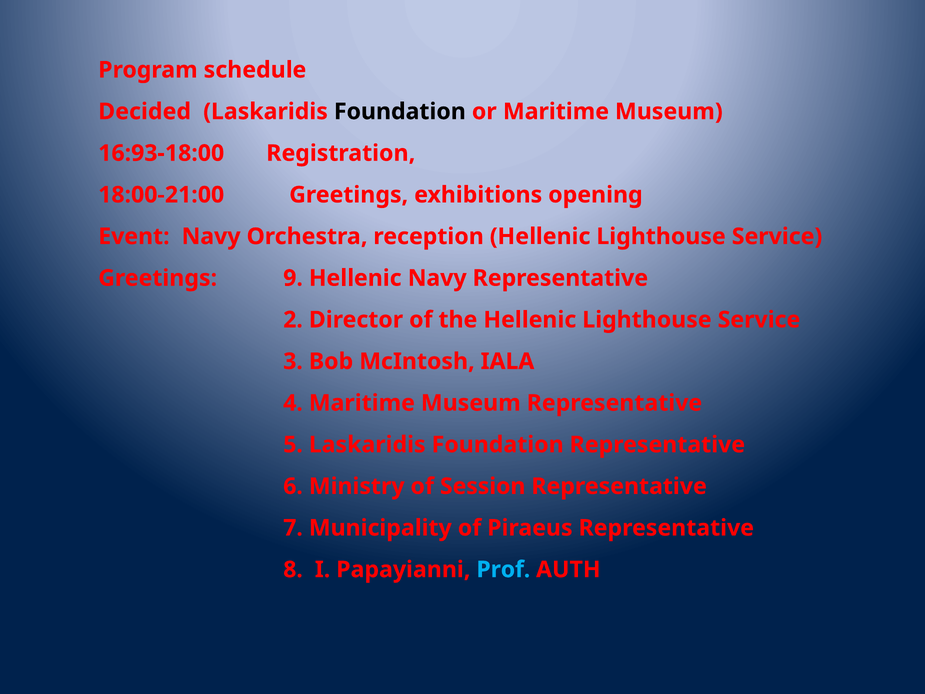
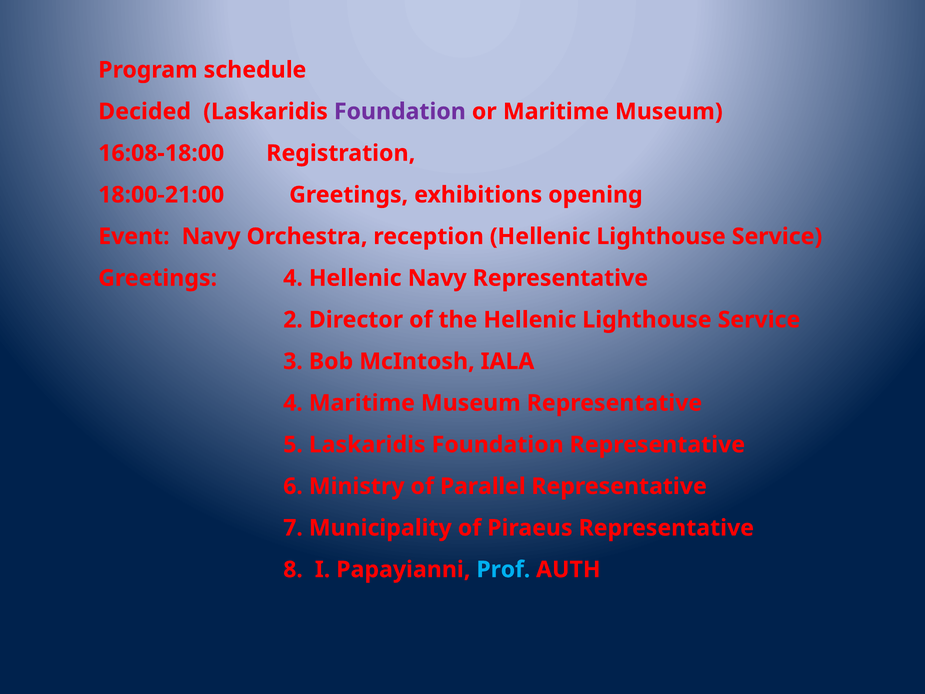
Foundation colour: black -> purple (400, 112)
16:93-18:00: 16:93-18:00 -> 16:08-18:00 (161, 153)
Greetings 9: 9 -> 4 (293, 278)
Session: Session -> Parallel (483, 486)
